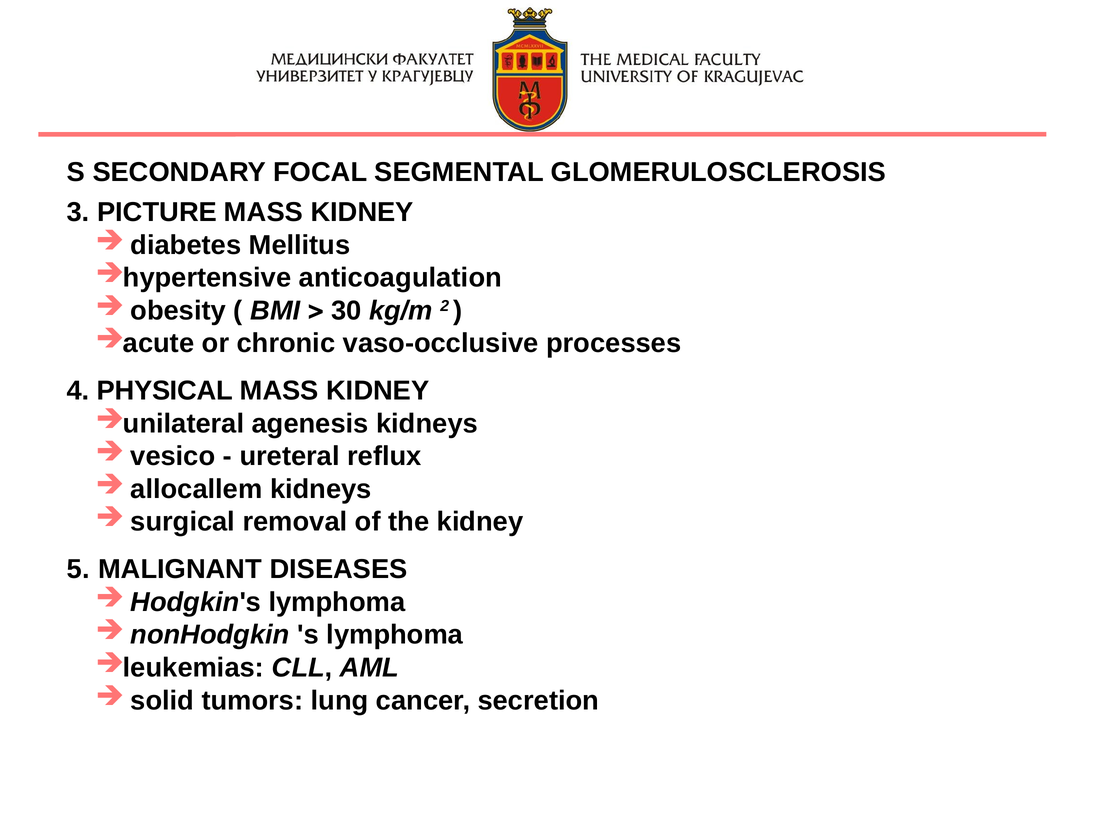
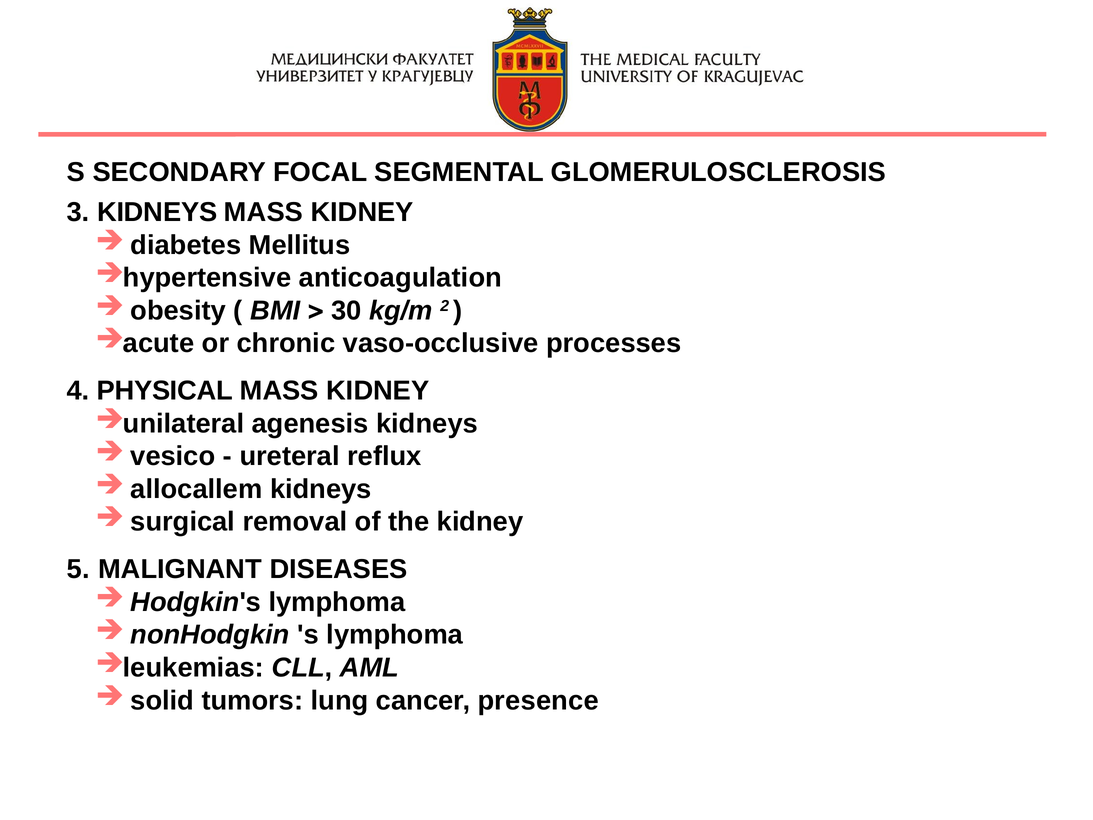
3 PICTURE: PICTURE -> KIDNEYS (157, 212)
secretion: secretion -> presence (538, 700)
